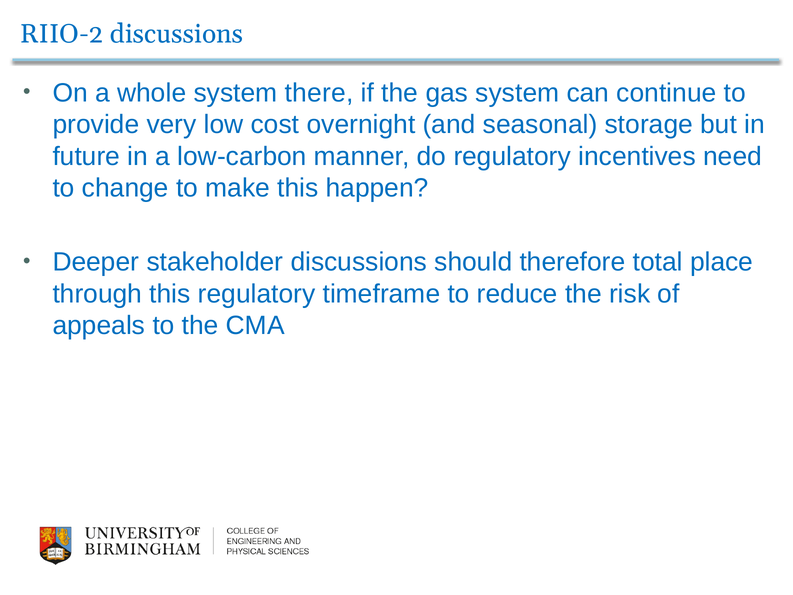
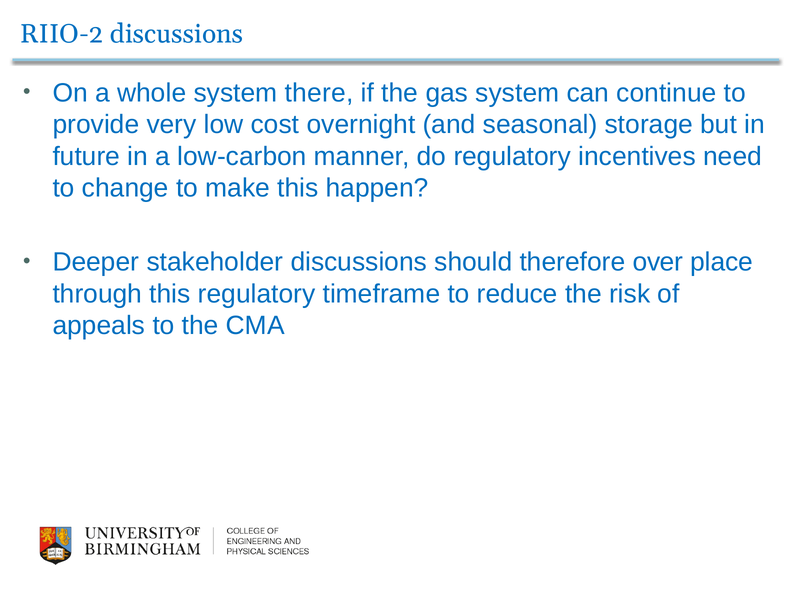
total: total -> over (658, 262)
